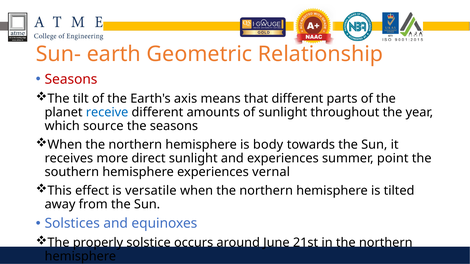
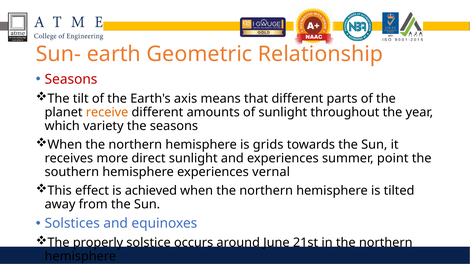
receive colour: blue -> orange (107, 112)
source: source -> variety (103, 126)
body: body -> grids (268, 145)
versatile: versatile -> achieved (151, 191)
